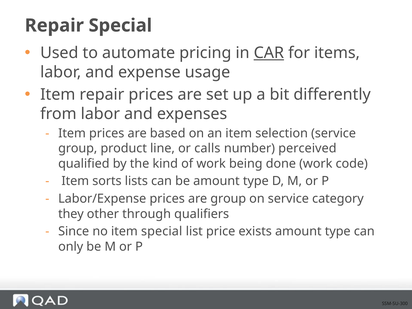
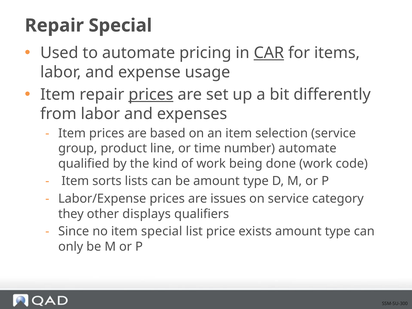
prices underline: none -> present (151, 95)
calls: calls -> time (207, 148)
number perceived: perceived -> automate (307, 148)
are group: group -> issues (228, 199)
through: through -> displays (147, 214)
